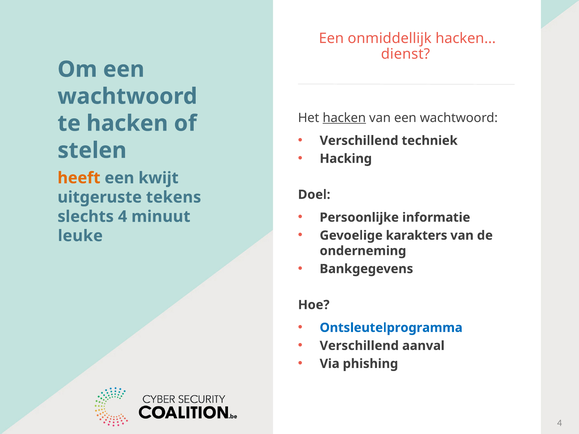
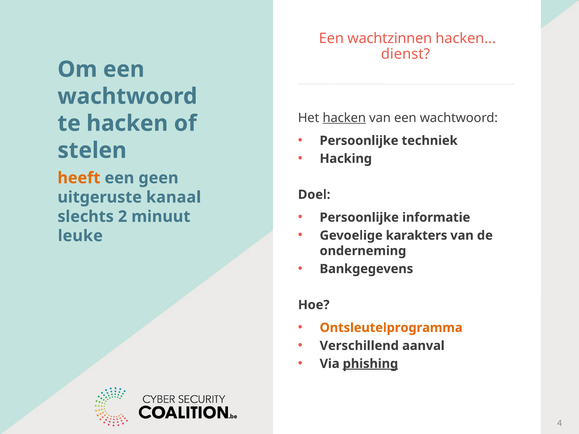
onmiddellijk: onmiddellijk -> wachtzinnen (390, 39)
Verschillend: Verschillend -> Persoonlijke (359, 141)
kwijt: kwijt -> geen (158, 178)
tekens: tekens -> kanaal (174, 197)
slechts 4: 4 -> 2 (123, 217)
Ontsleutelprogramma colour: blue -> orange (391, 328)
phishing underline: none -> present (370, 364)
